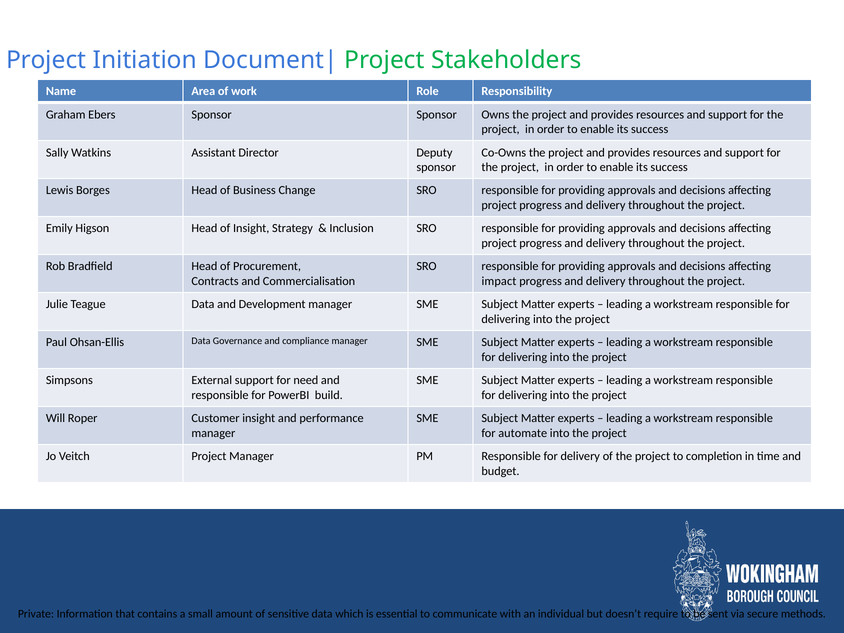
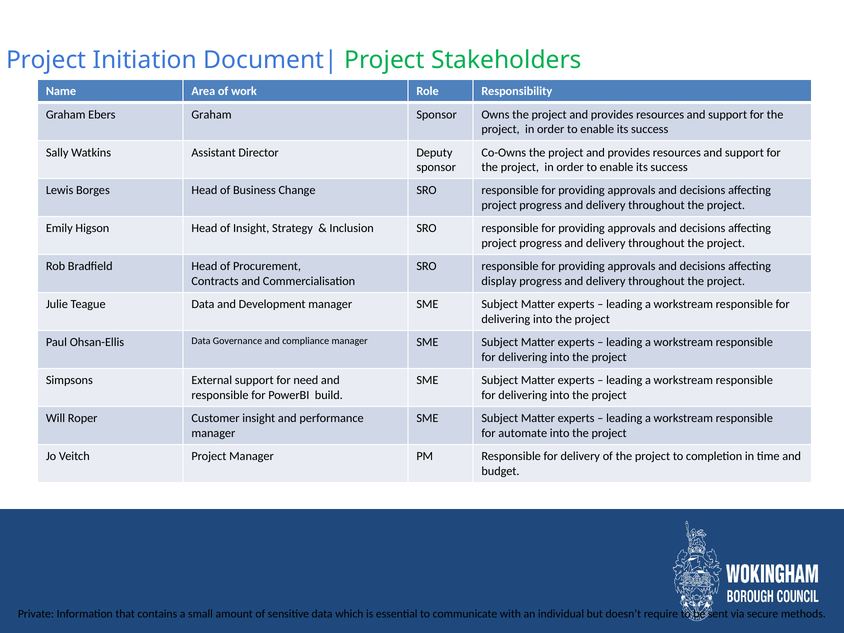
Ebers Sponsor: Sponsor -> Graham (212, 114)
impact: impact -> display (499, 281)
